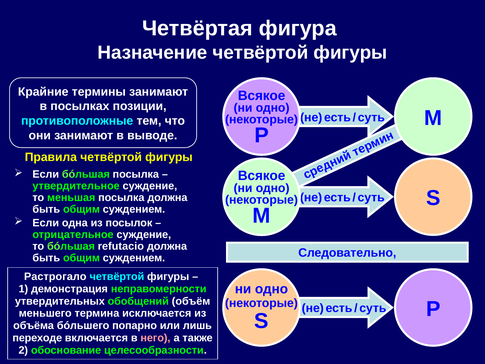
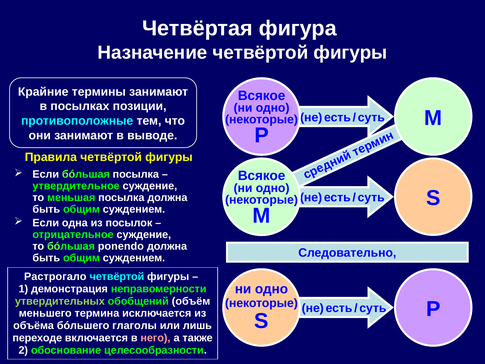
refutacio: refutacio -> ponendo (121, 246)
утвердительных colour: white -> light green (60, 301)
попарно: попарно -> глаголы (135, 326)
